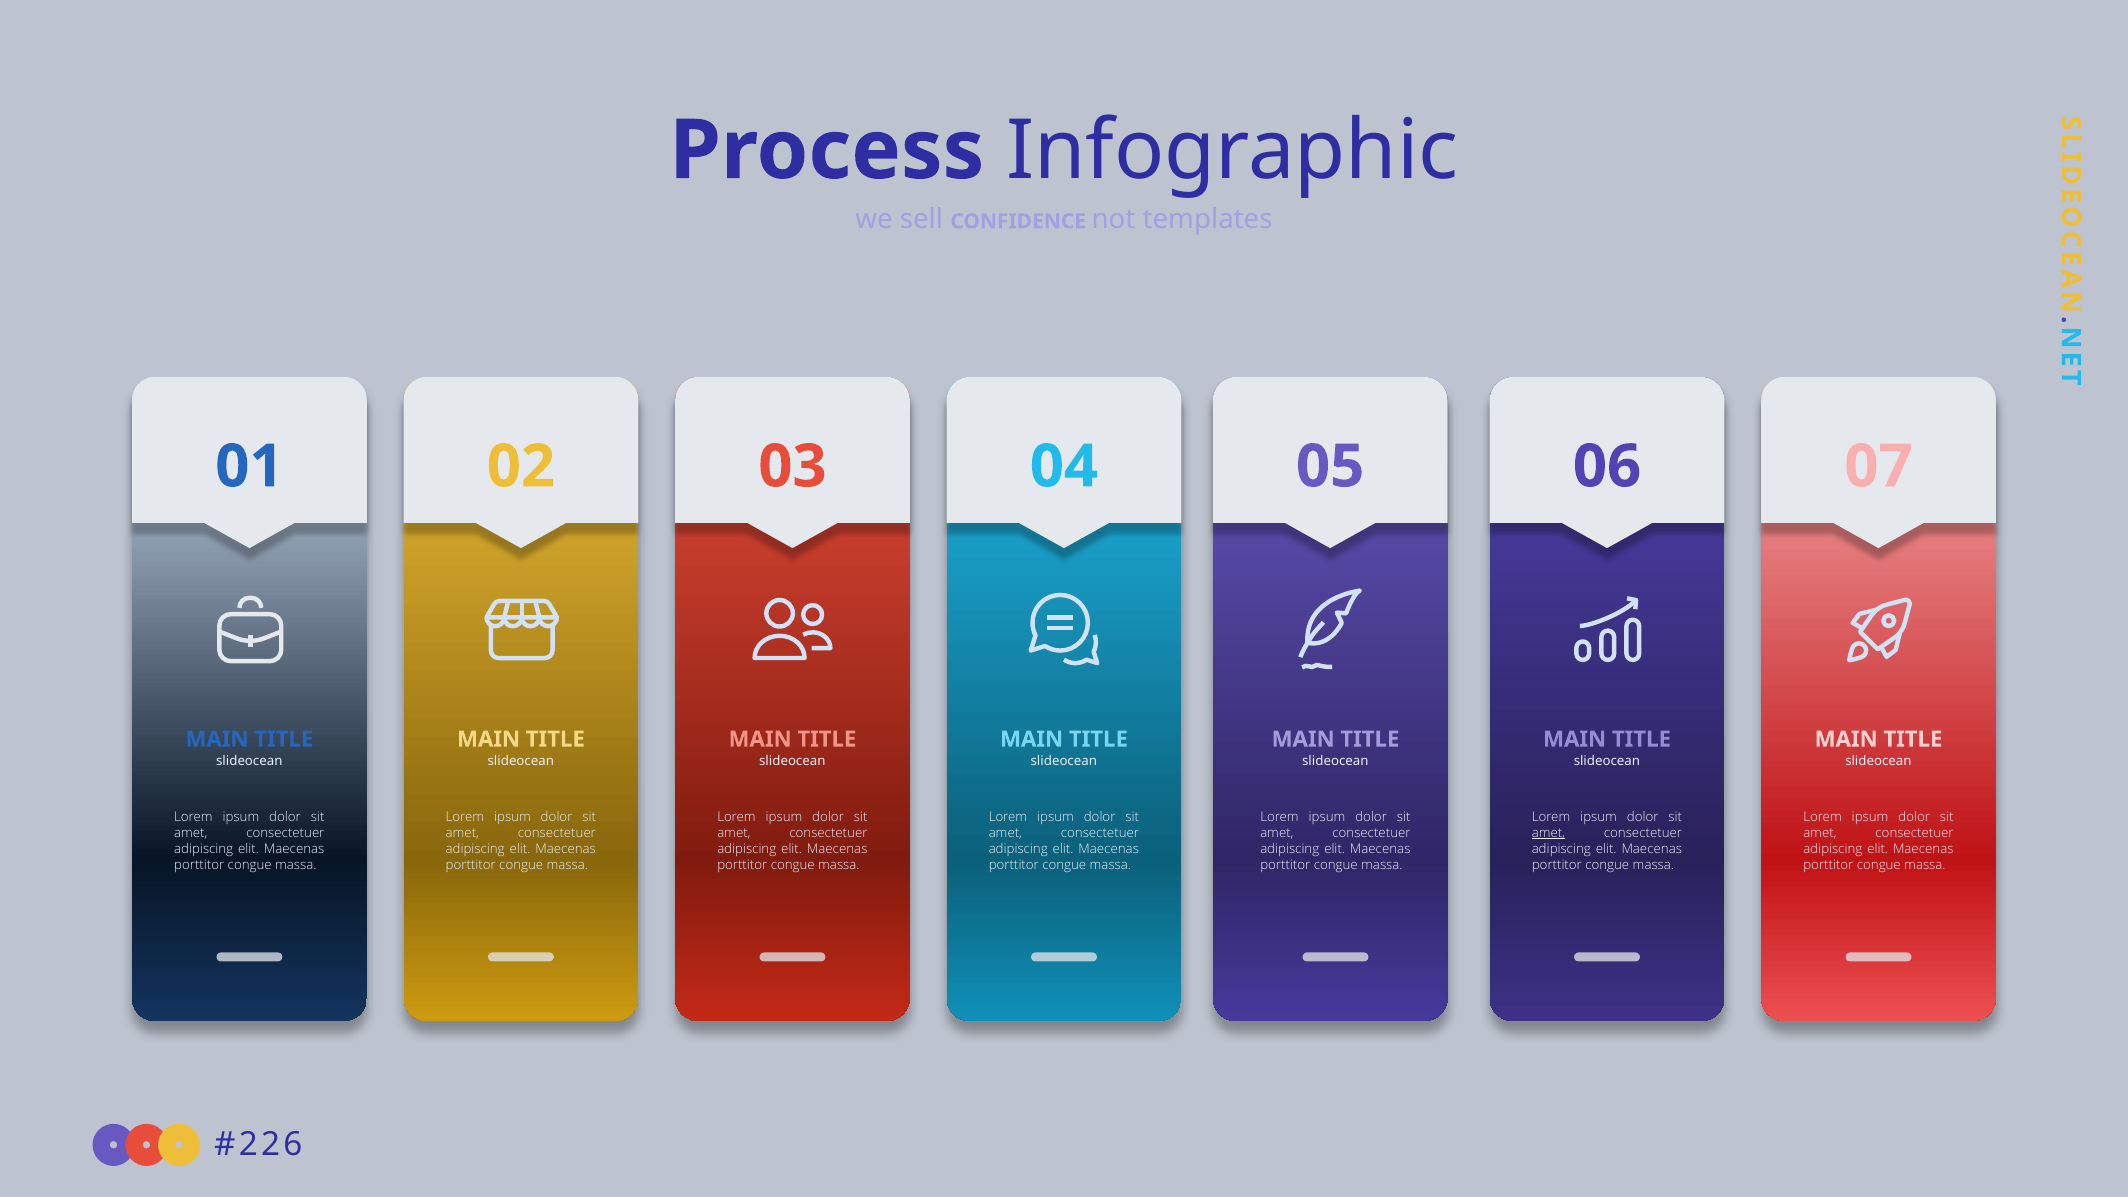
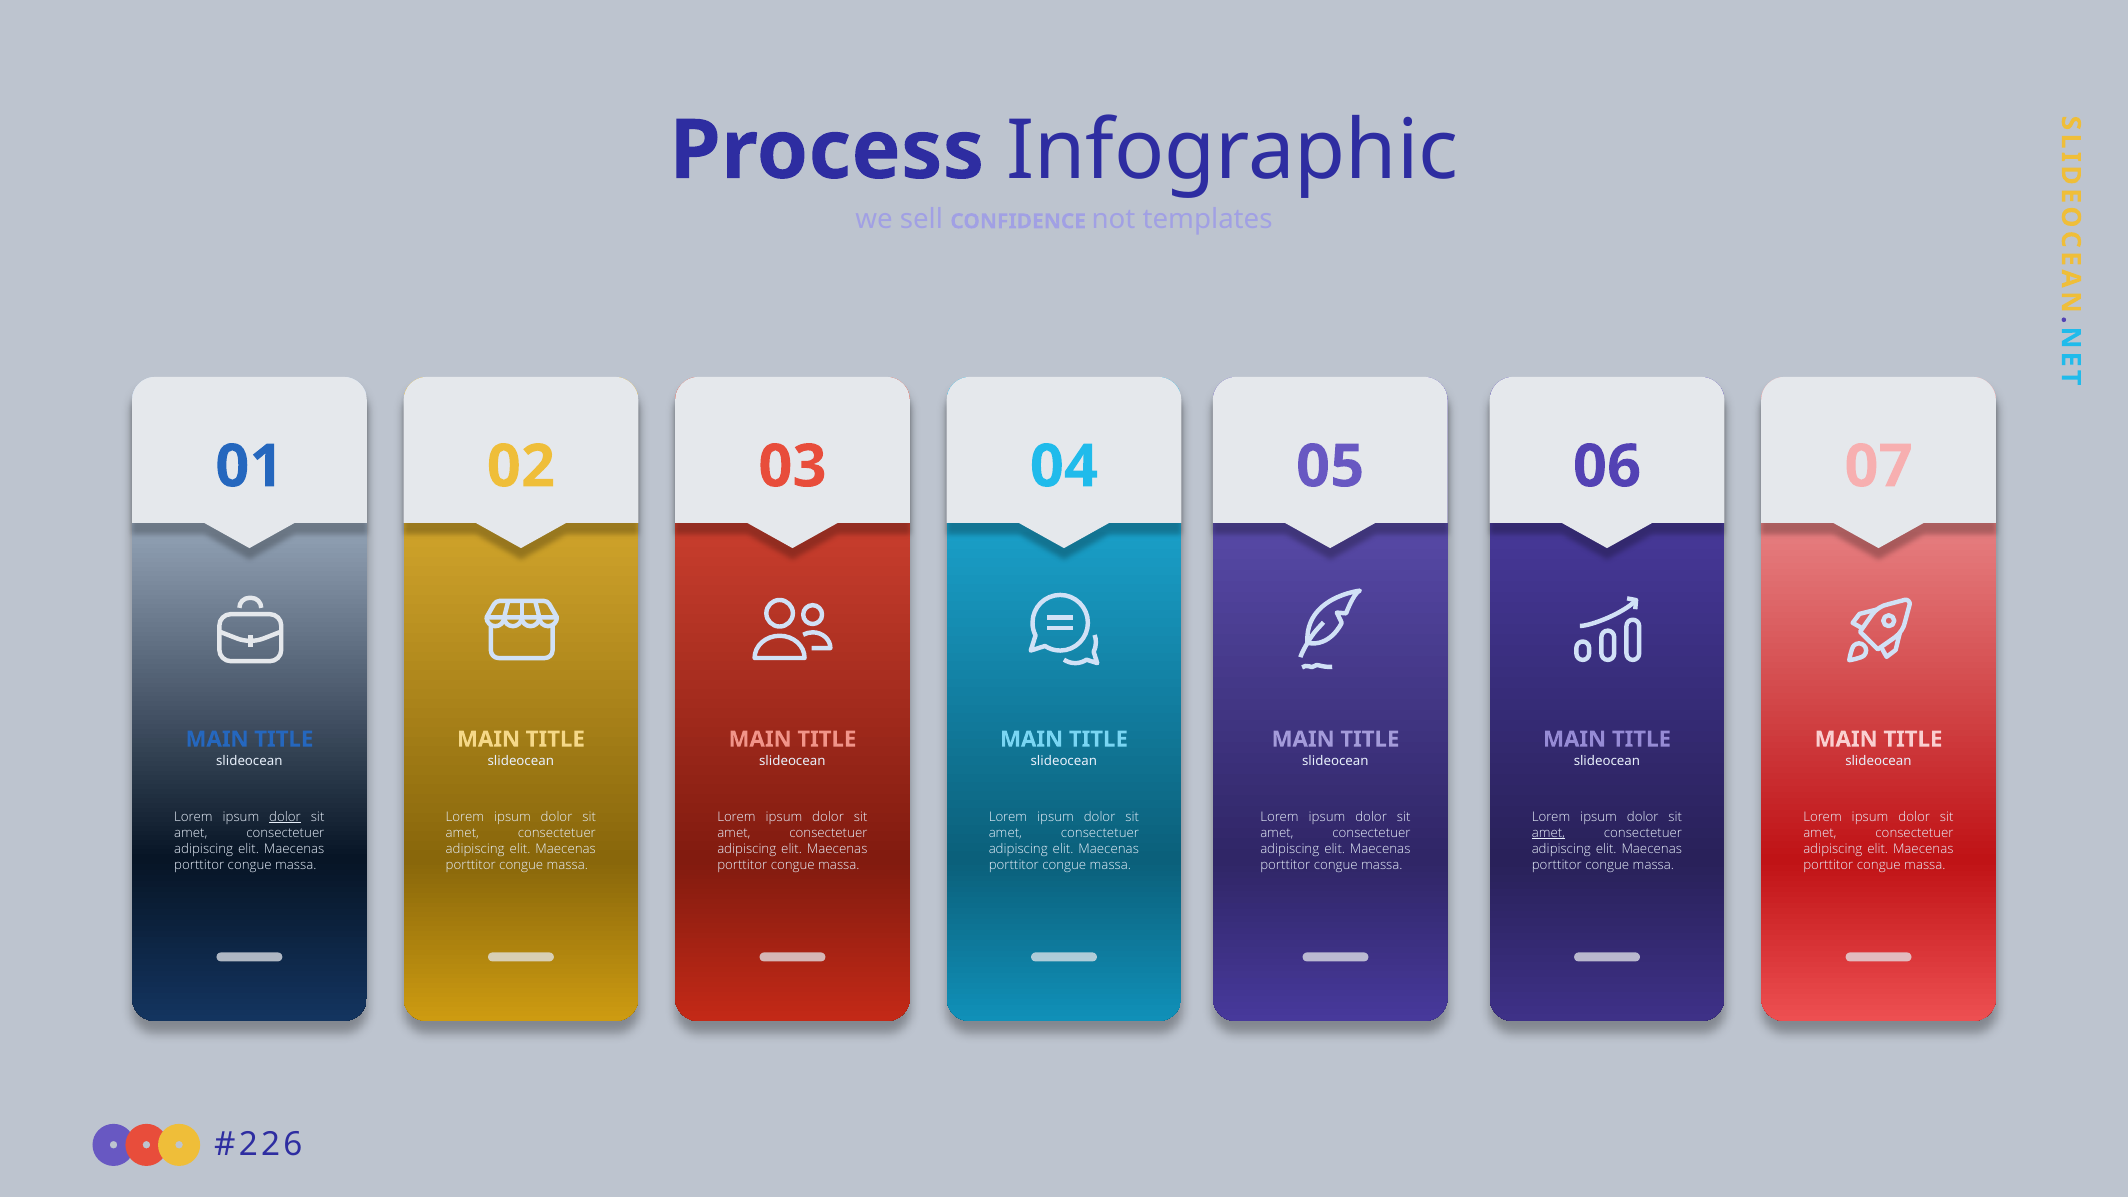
dolor underline: none -> present (285, 817)
